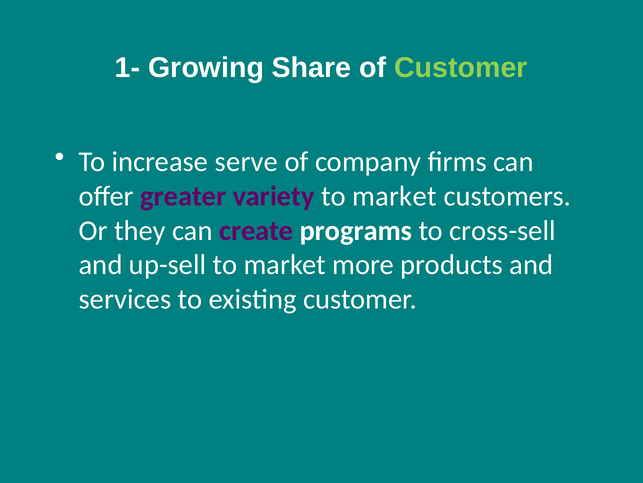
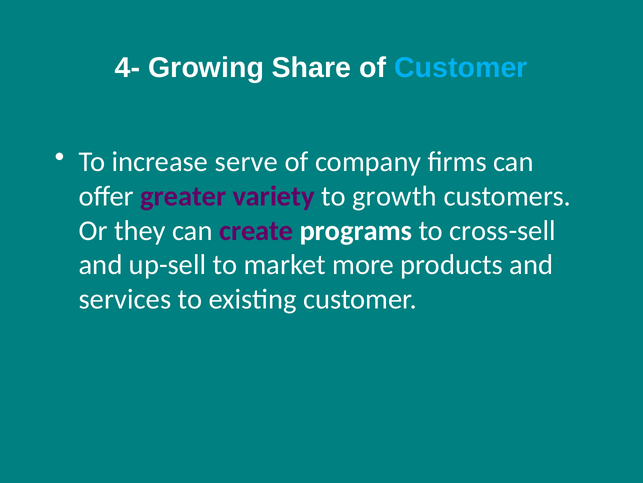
1-: 1- -> 4- (128, 68)
Customer colour: light green -> light blue (461, 68)
variety to market: market -> growth (394, 196)
